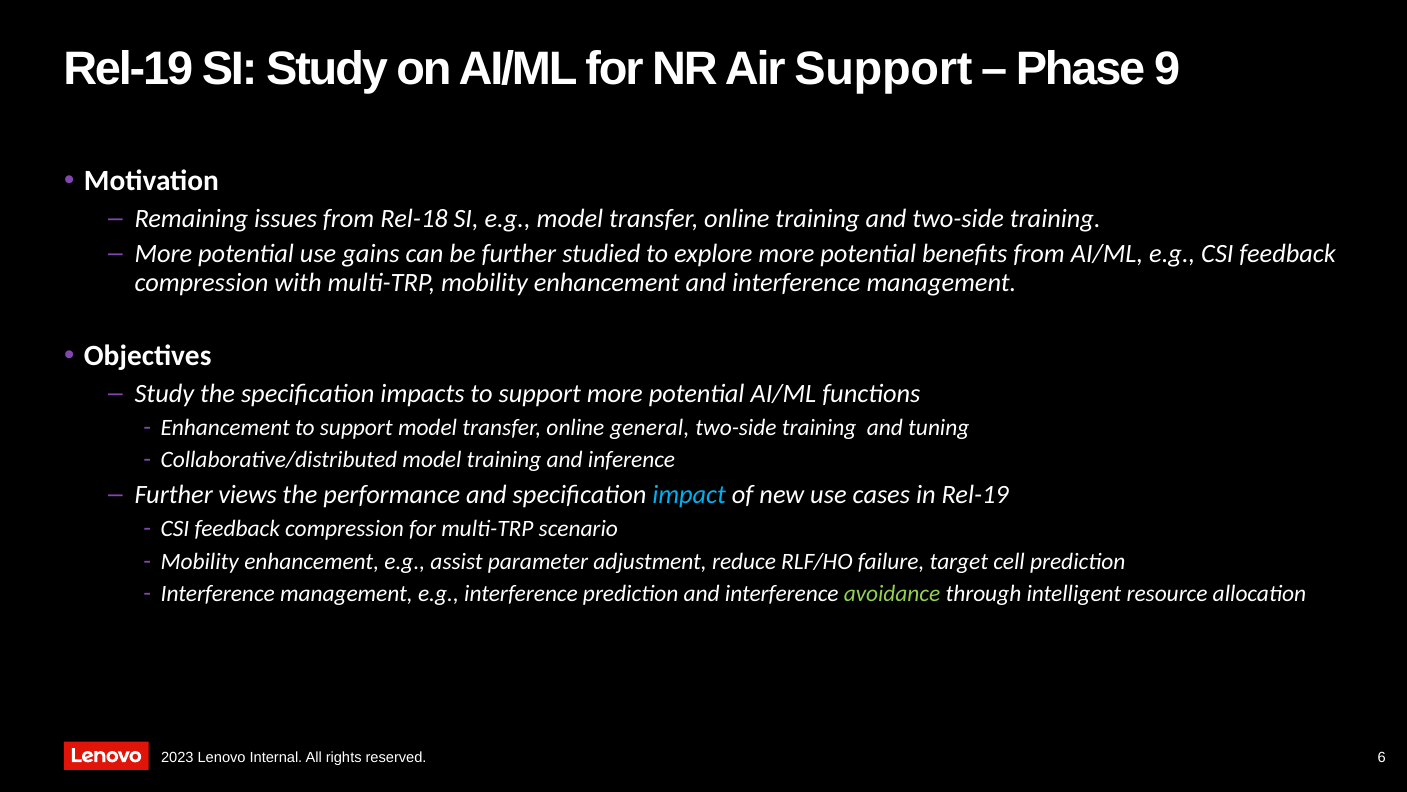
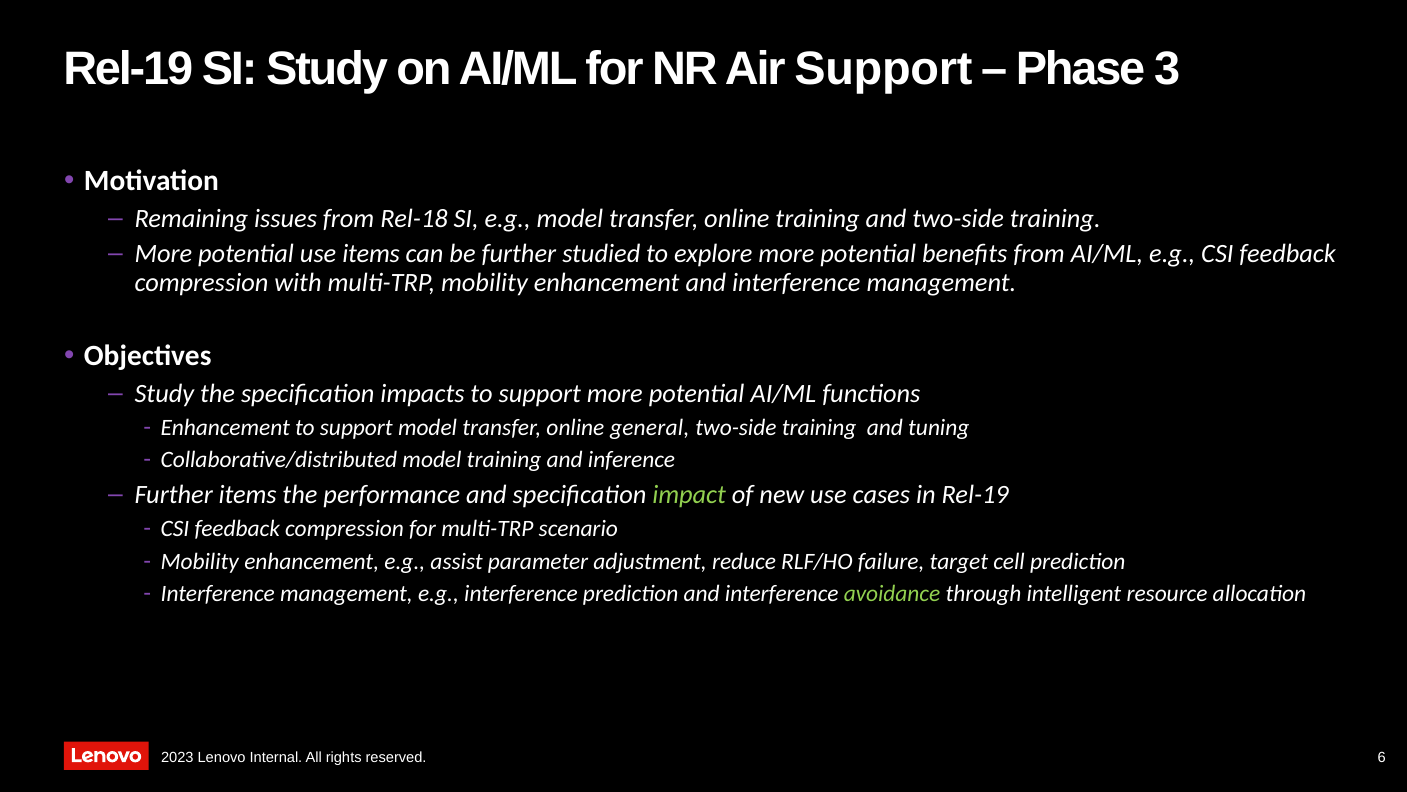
9: 9 -> 3 (1167, 69)
use gains: gains -> items (371, 254)
Further views: views -> items (248, 494)
impact colour: light blue -> light green (689, 494)
